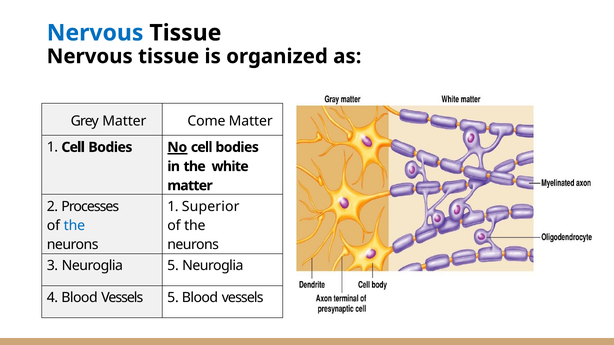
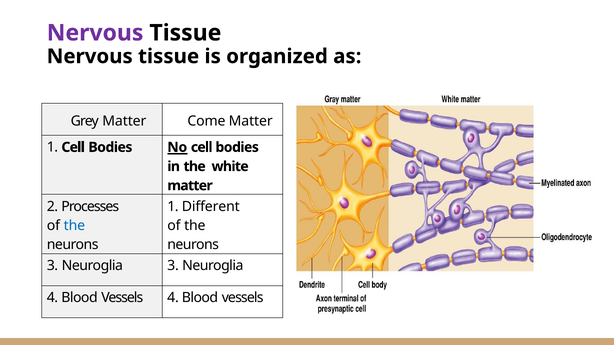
Nervous colour: blue -> purple (95, 33)
Superior: Superior -> Different (211, 207)
Neuroglia 5: 5 -> 3 (173, 266)
Vessels 5: 5 -> 4 (173, 298)
